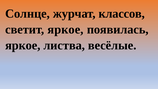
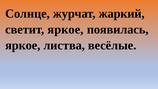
классов: классов -> жаркий (122, 14)
